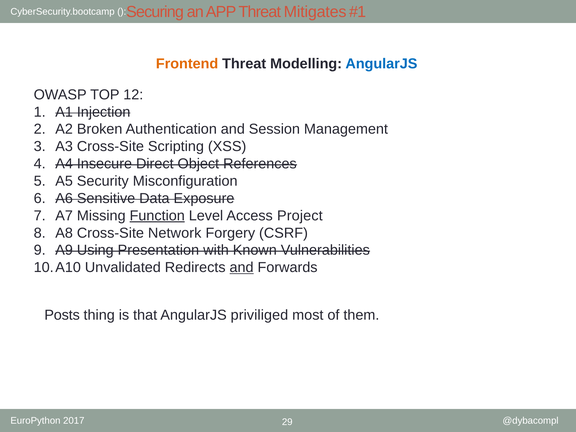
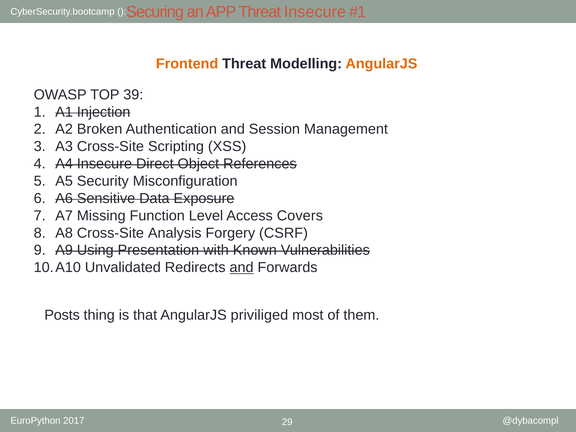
Threat Mitigates: Mitigates -> Insecure (315, 12)
AngularJS colour: blue -> orange (381, 64)
12: 12 -> 39 (133, 95)
Function underline: present -> none (157, 216)
Project: Project -> Covers (300, 216)
Network: Network -> Analysis (175, 233)
